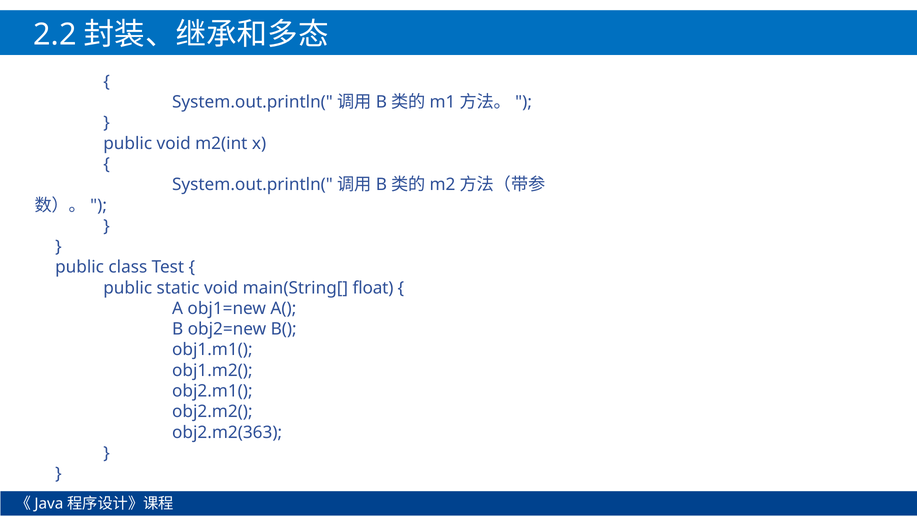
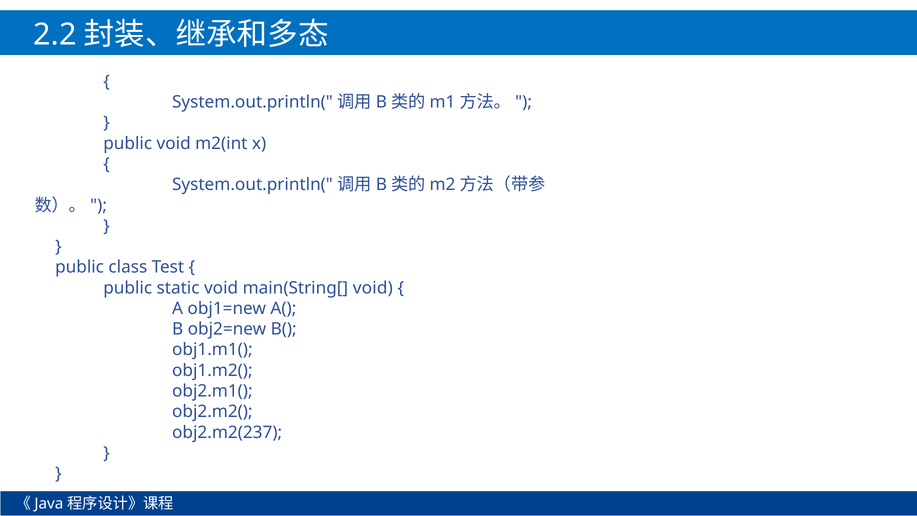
main(String[ float: float -> void (373, 288)
obj2.m2(363: obj2.m2(363 -> obj2.m2(237 (227, 432)
